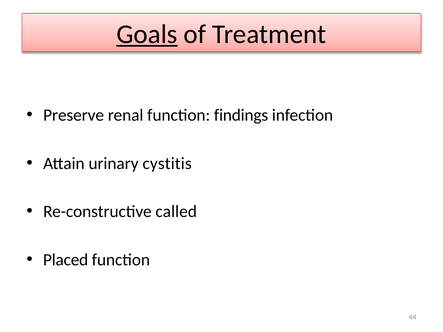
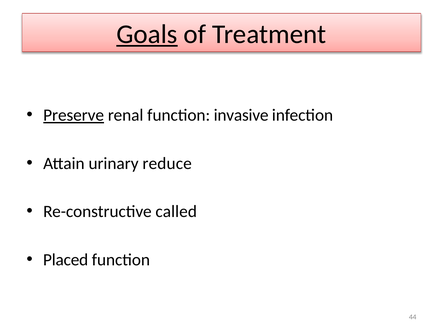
Preserve underline: none -> present (74, 115)
findings: findings -> invasive (241, 115)
cystitis: cystitis -> reduce (167, 164)
